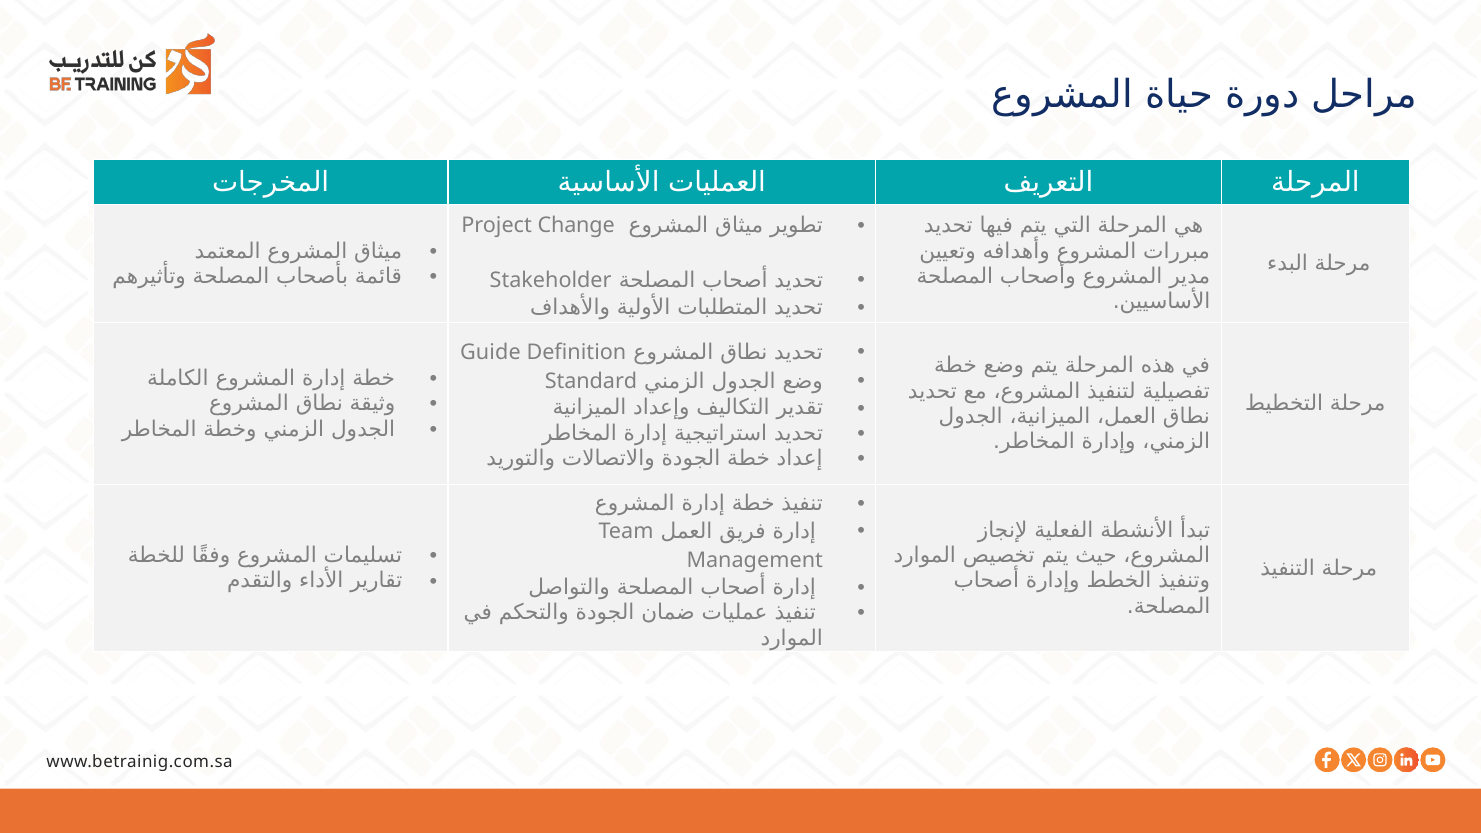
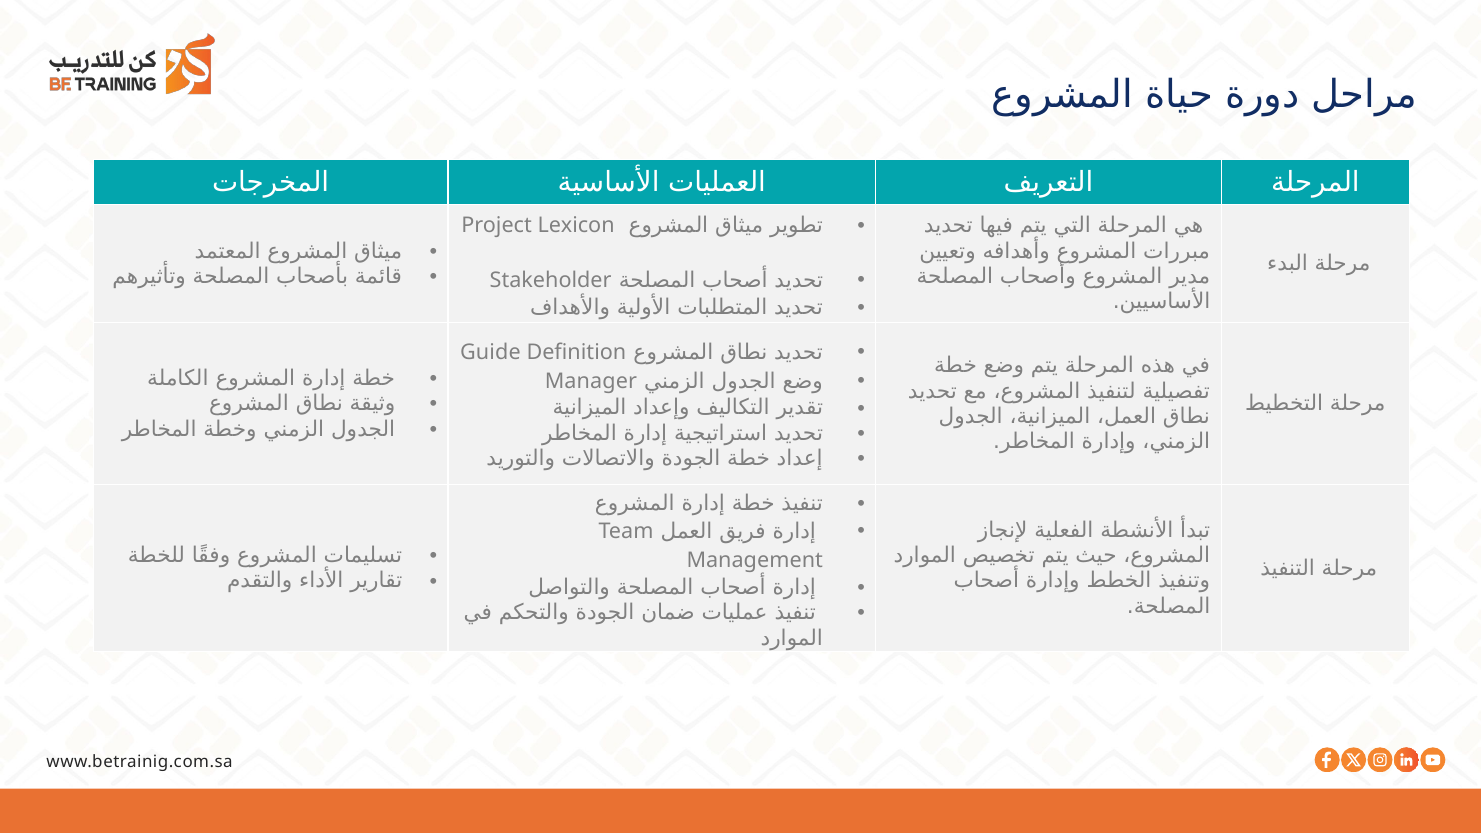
Change: Change -> Lexicon (576, 226)
Standard: Standard -> Manager (591, 381)
